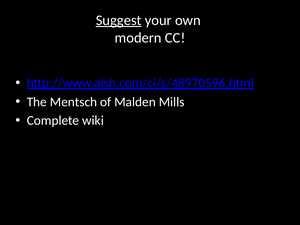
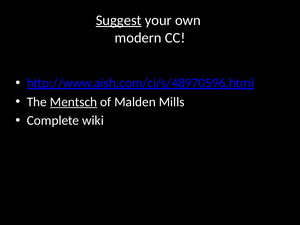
Mentsch underline: none -> present (74, 102)
